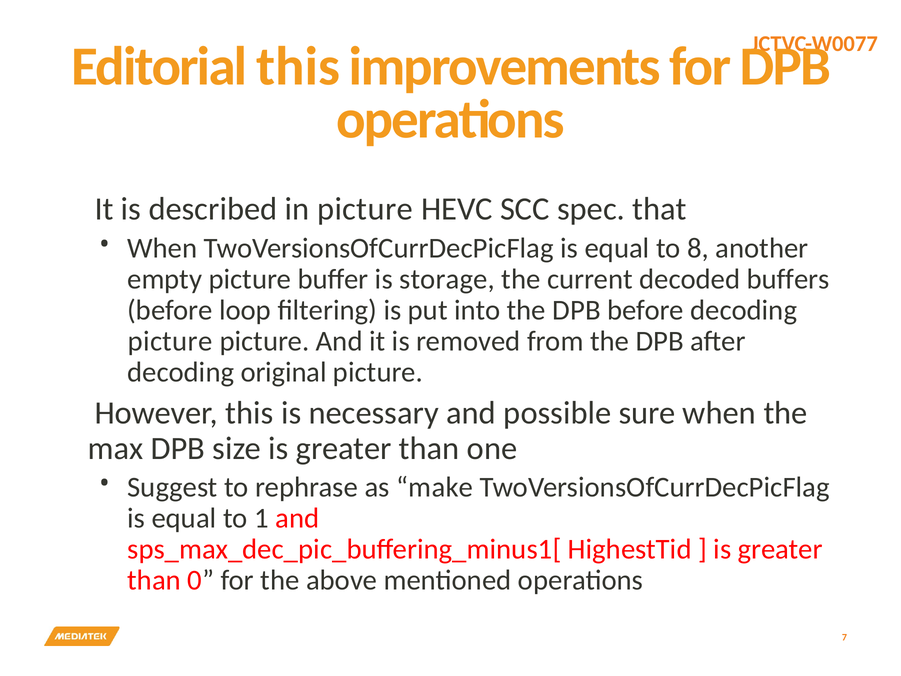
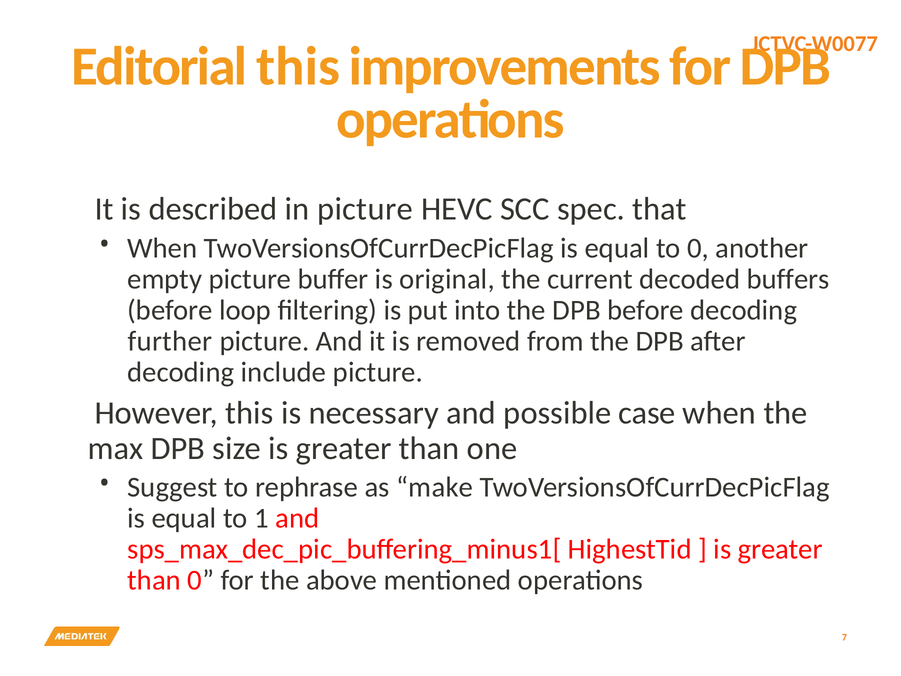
to 8: 8 -> 0 (698, 248)
storage: storage -> original (447, 279)
picture: picture -> further (170, 341)
original: original -> include (283, 372)
sure: sure -> case (647, 413)
